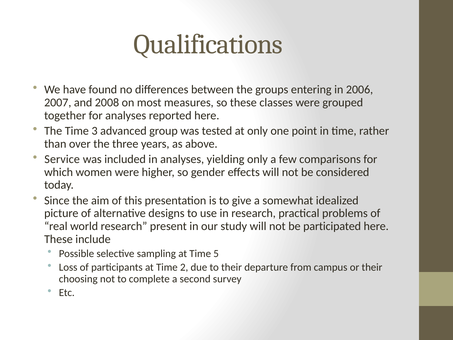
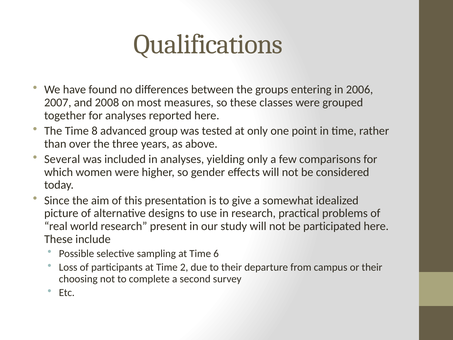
3: 3 -> 8 (95, 131)
Service: Service -> Several (62, 159)
5: 5 -> 6 (216, 253)
